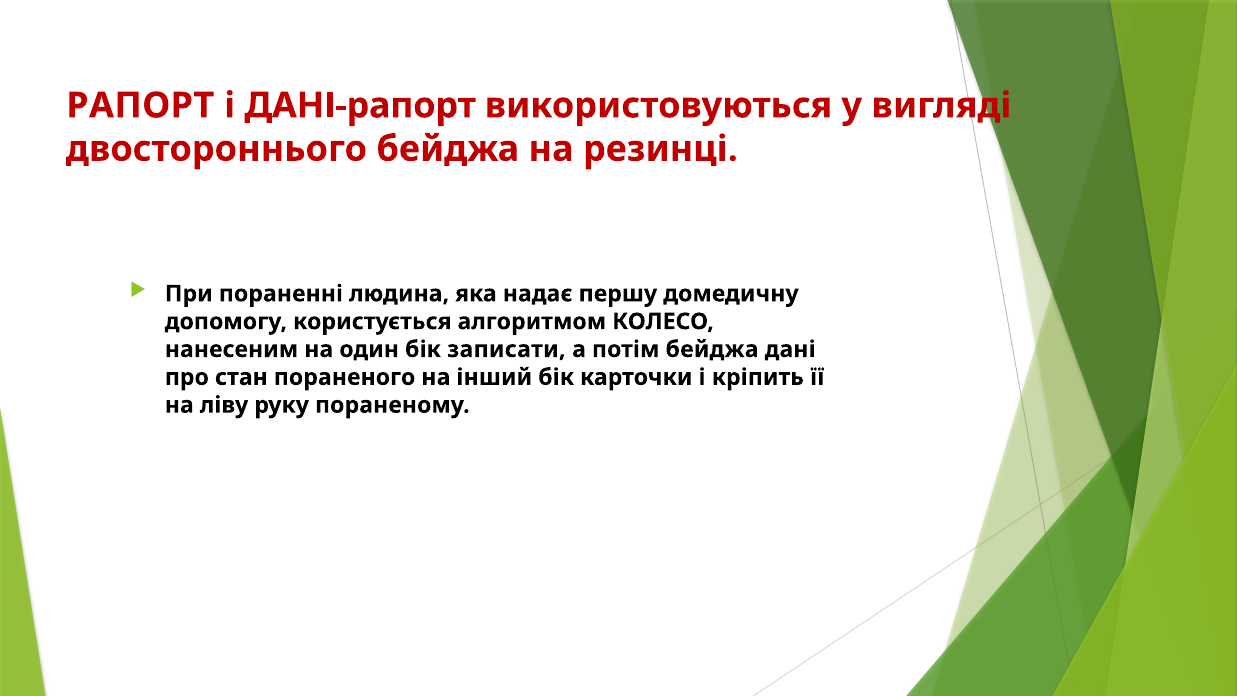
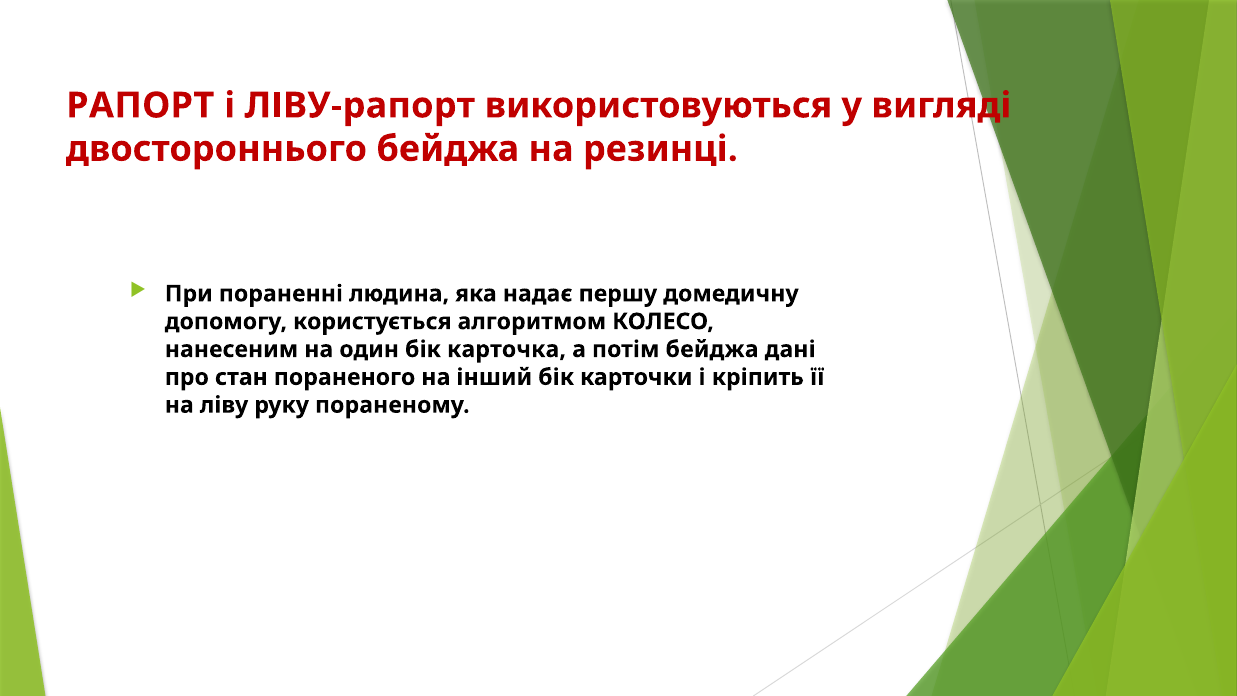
ДАНІ-рапорт: ДАНІ-рапорт -> ЛІВУ-рапорт (360, 106)
записати: записати -> карточка (507, 349)
